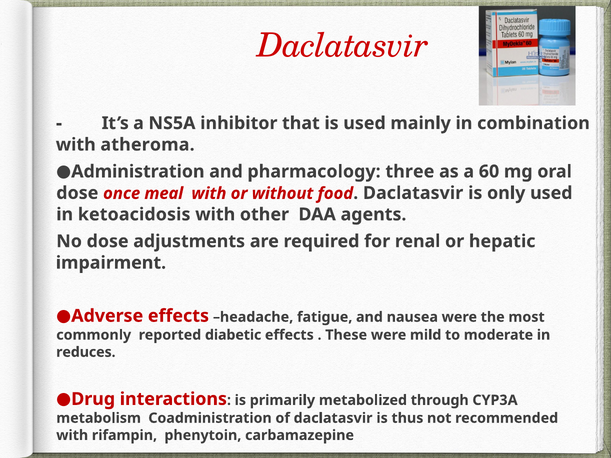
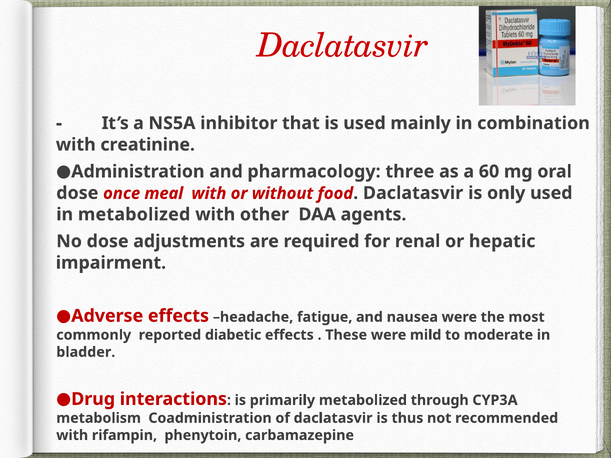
atheroma: atheroma -> creatinine (148, 145)
in ketoacidosis: ketoacidosis -> metabolized (134, 215)
reduces: reduces -> bladder (86, 352)
